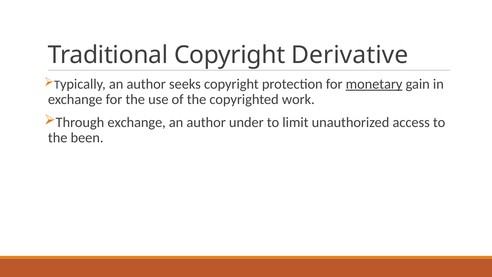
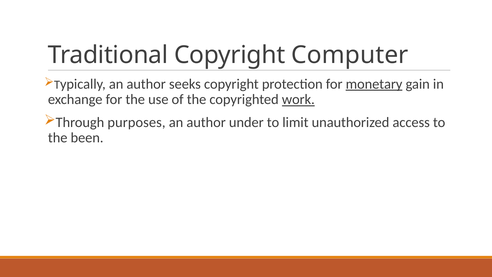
Derivative: Derivative -> Computer (350, 55)
work underline: none -> present (298, 99)
Through exchange: exchange -> purposes (136, 122)
